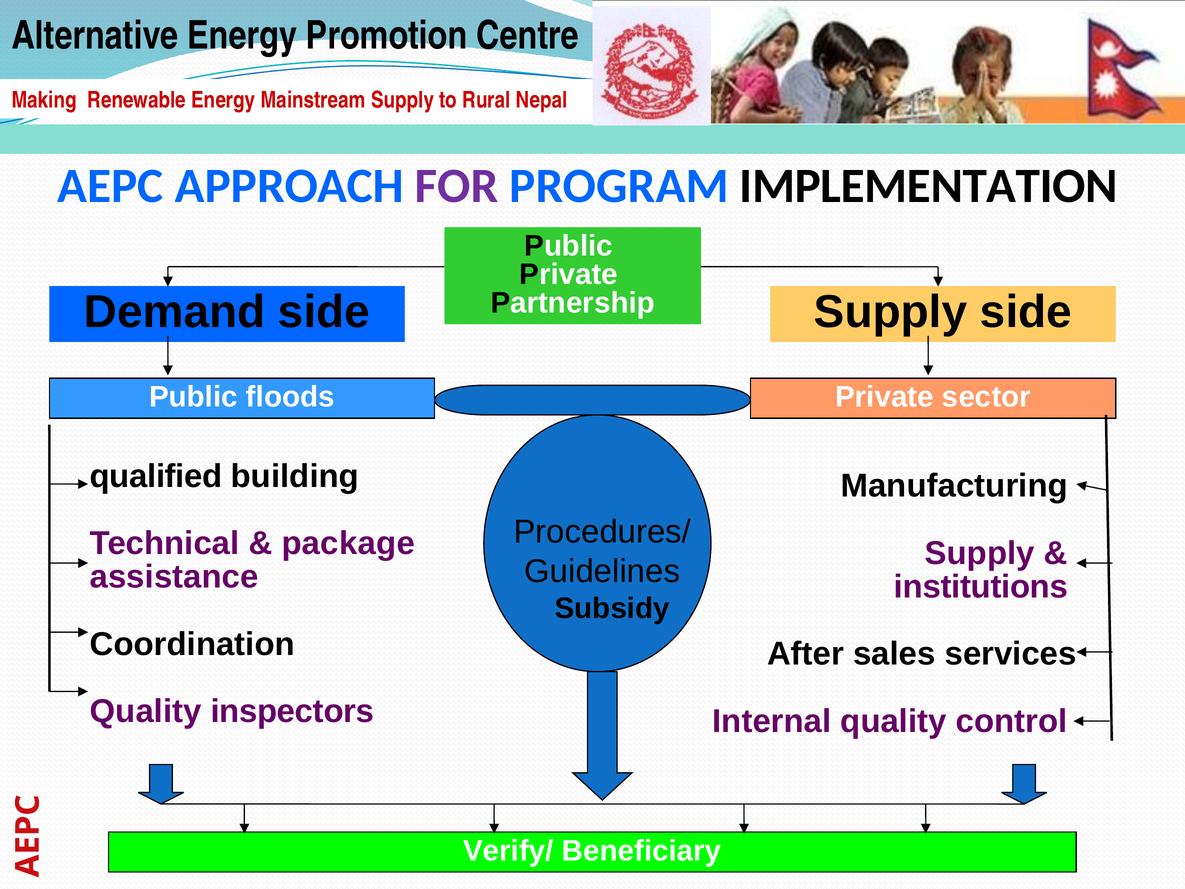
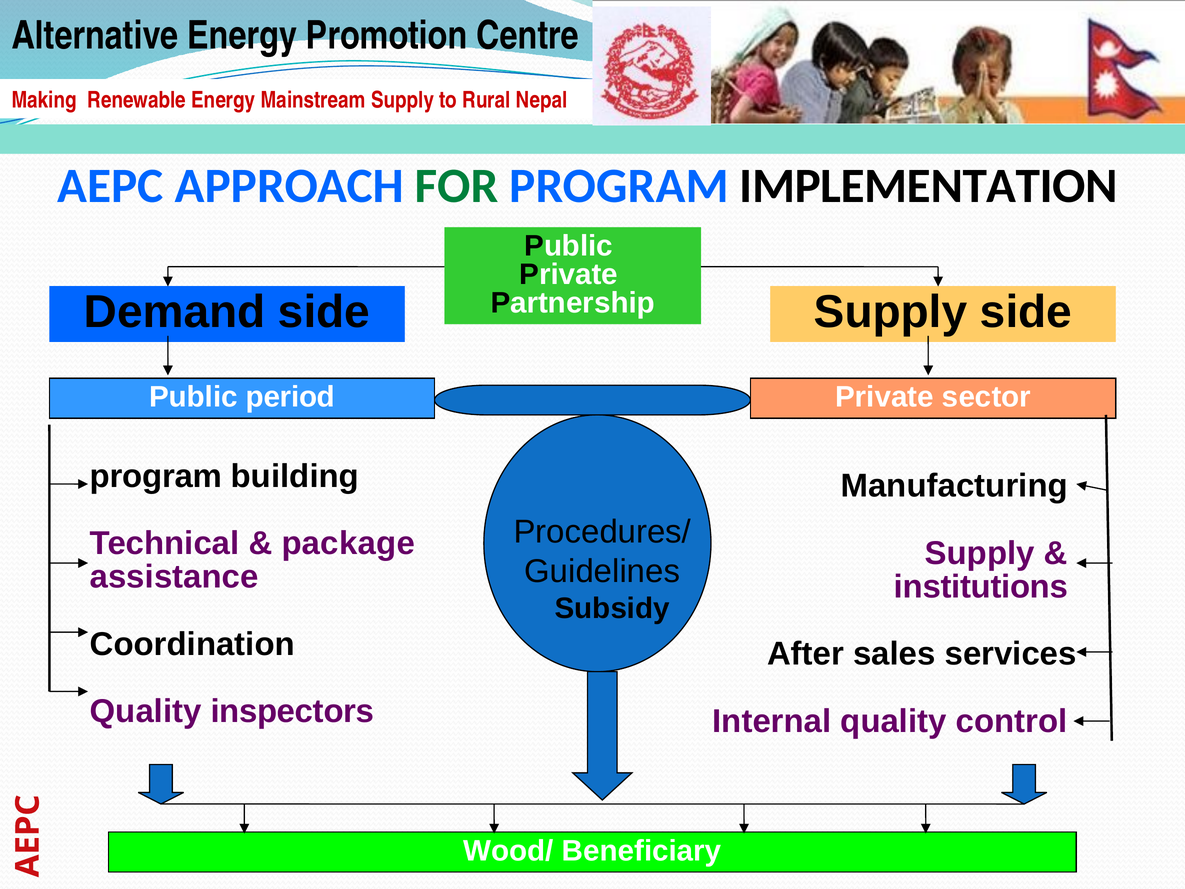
FOR colour: purple -> green (457, 186)
floods: floods -> period (290, 397)
qualified: qualified -> program (156, 476)
Verify/: Verify/ -> Wood/ (508, 851)
